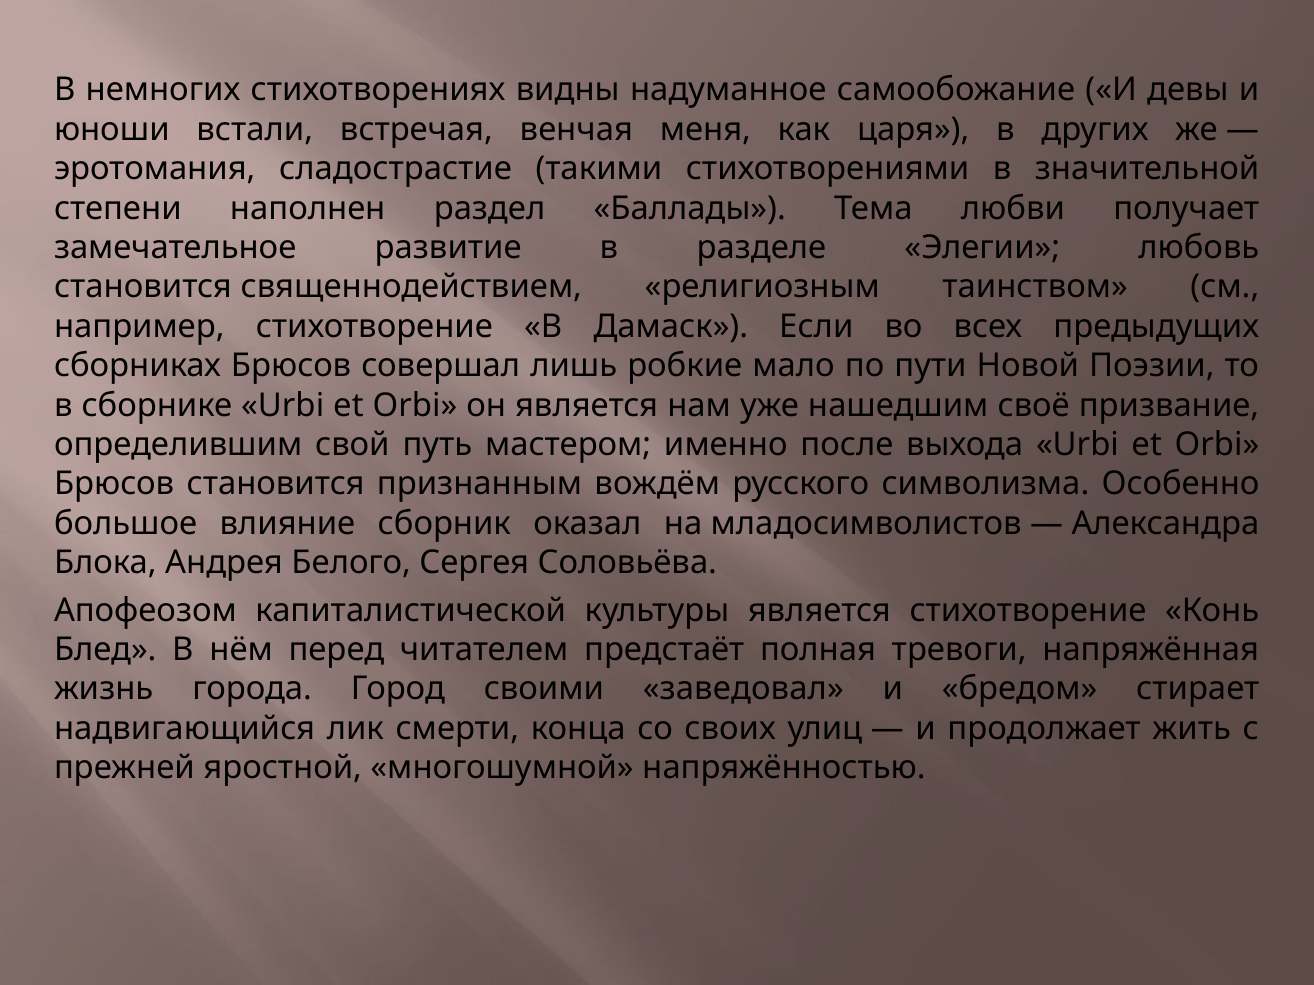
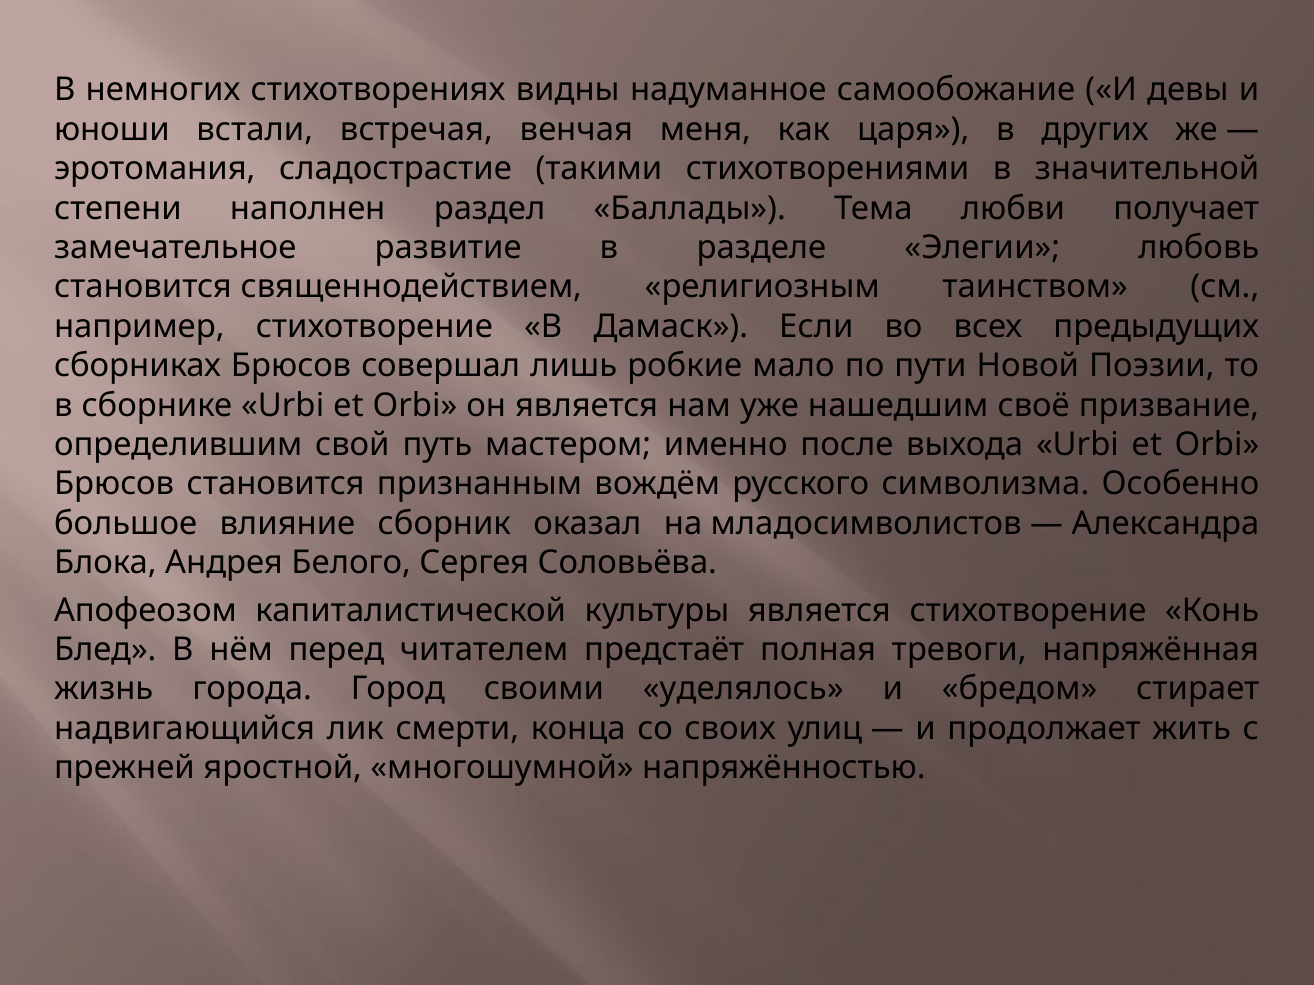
заведовал: заведовал -> уделялось (743, 689)
